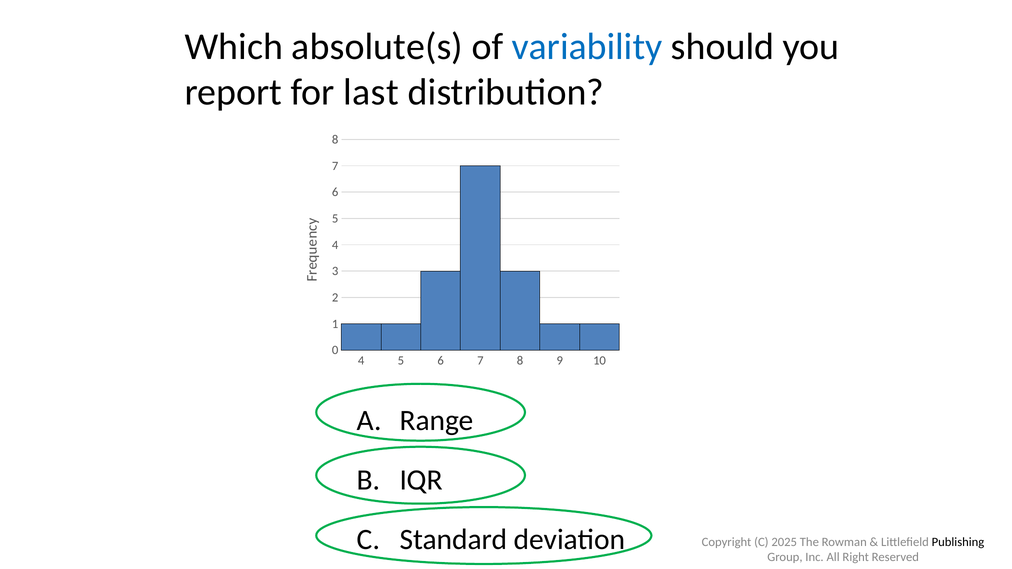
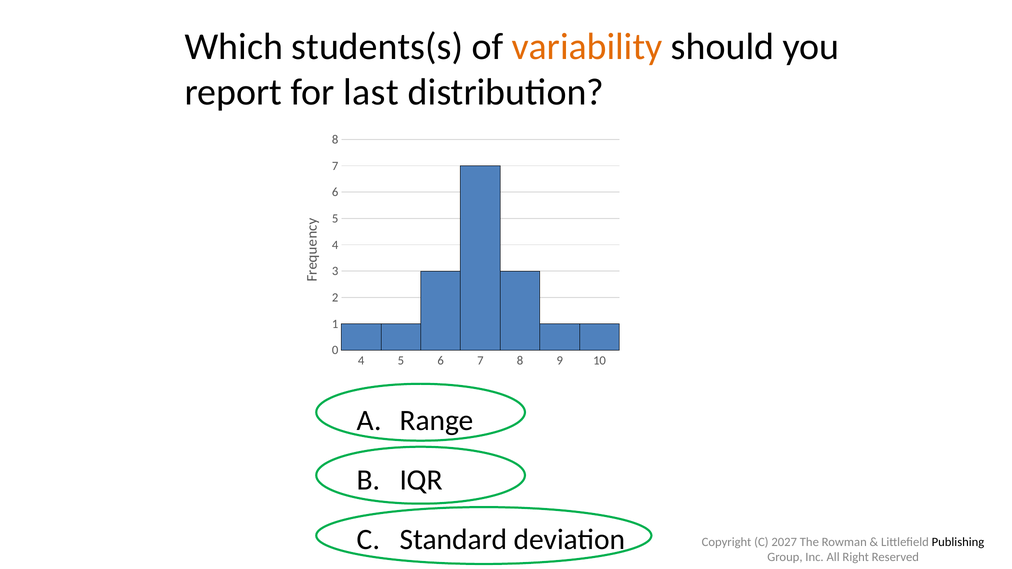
absolute(s: absolute(s -> students(s (377, 47)
variability colour: blue -> orange (587, 47)
2025: 2025 -> 2027 (784, 542)
